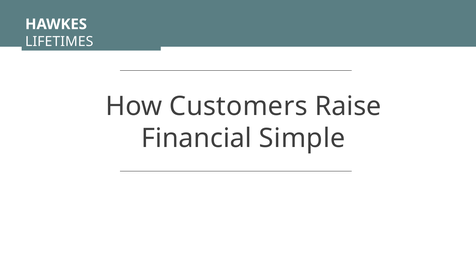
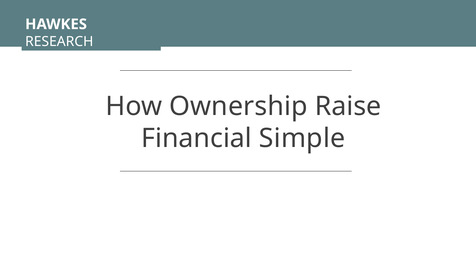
LIFETIMES: LIFETIMES -> RESEARCH (59, 41)
Customers: Customers -> Ownership (238, 106)
